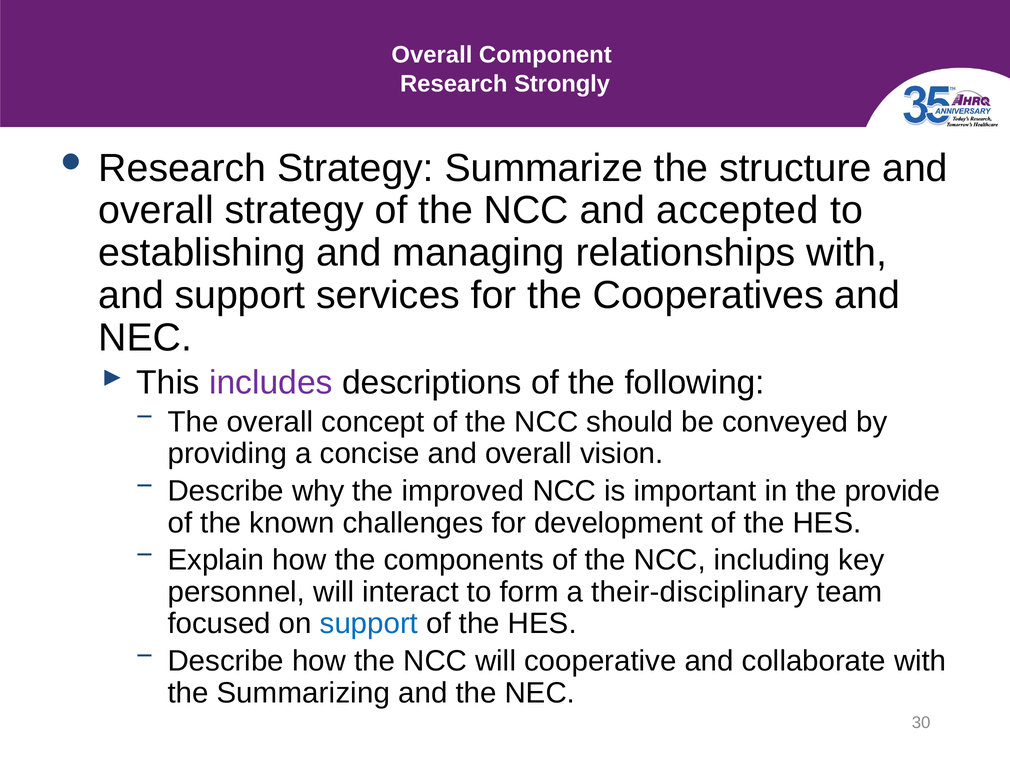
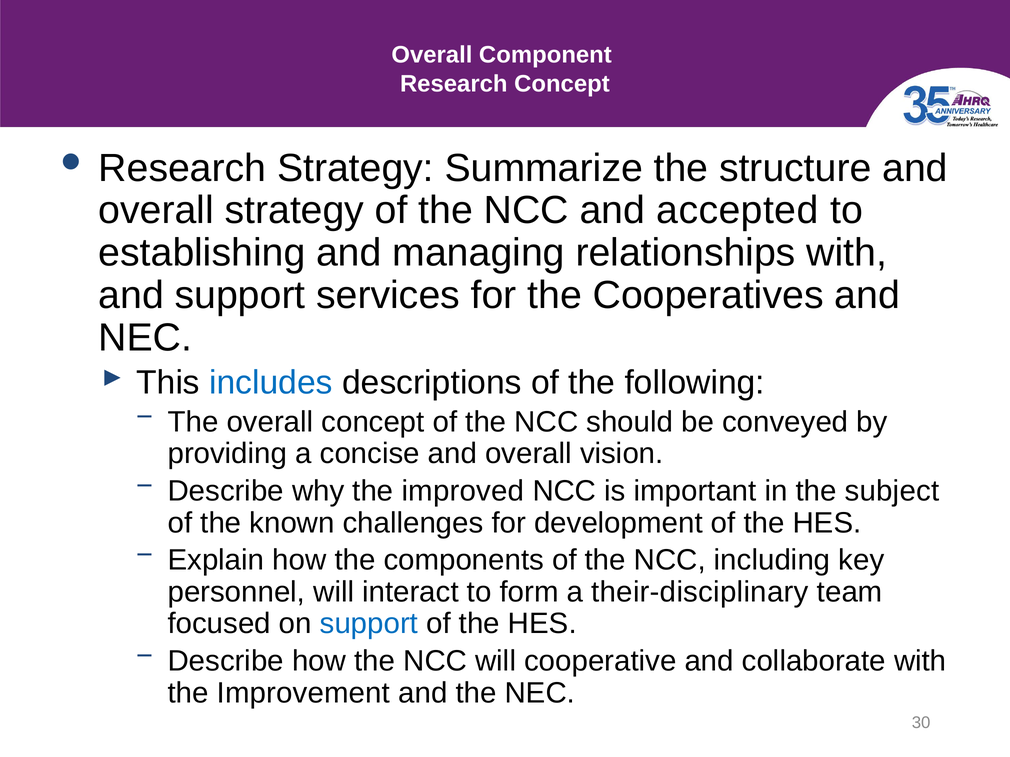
Research Strongly: Strongly -> Concept (562, 84)
includes colour: purple -> blue (271, 383)
provide: provide -> subject (892, 491)
Summarizing: Summarizing -> Improvement (303, 693)
